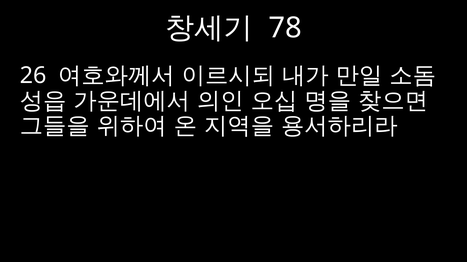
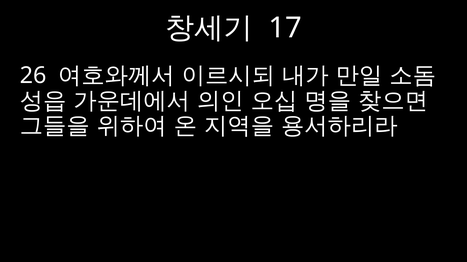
78: 78 -> 17 (285, 28)
